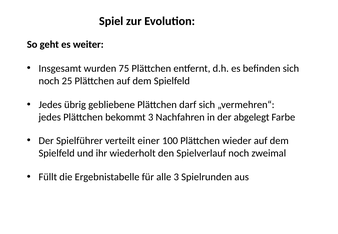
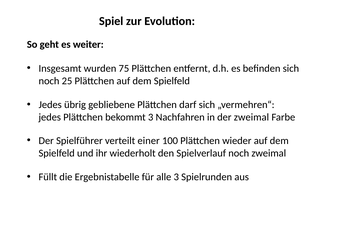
der abgelegt: abgelegt -> zweimal (251, 117)
